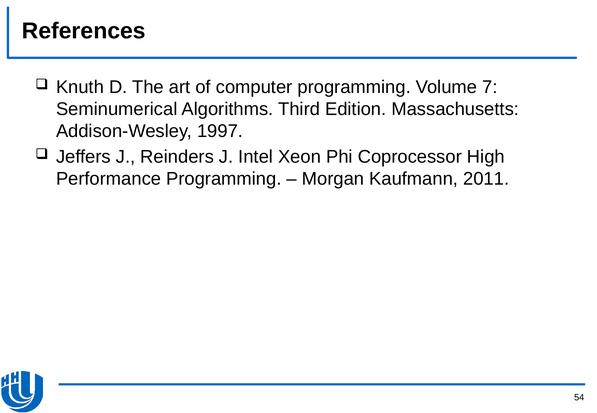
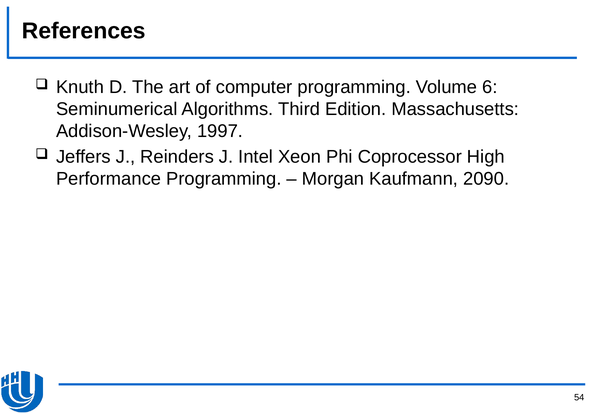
7: 7 -> 6 (490, 87)
2011: 2011 -> 2090 (486, 179)
